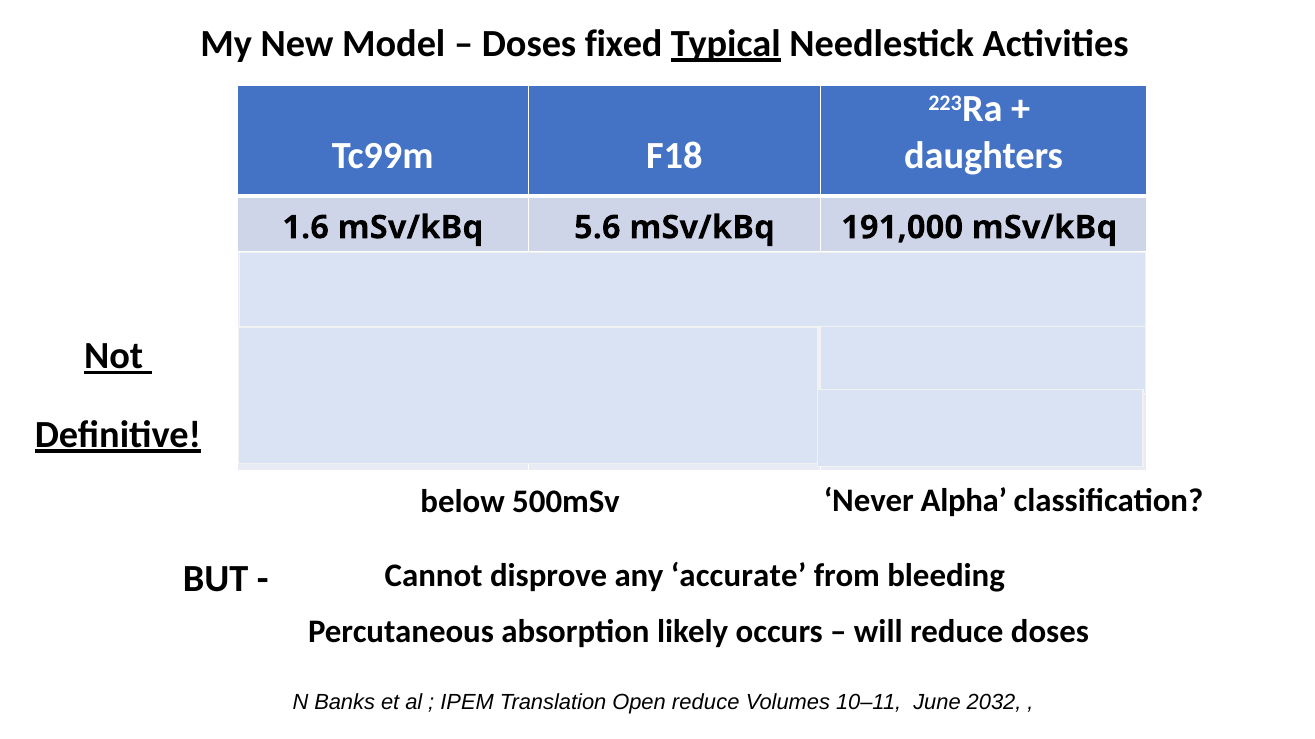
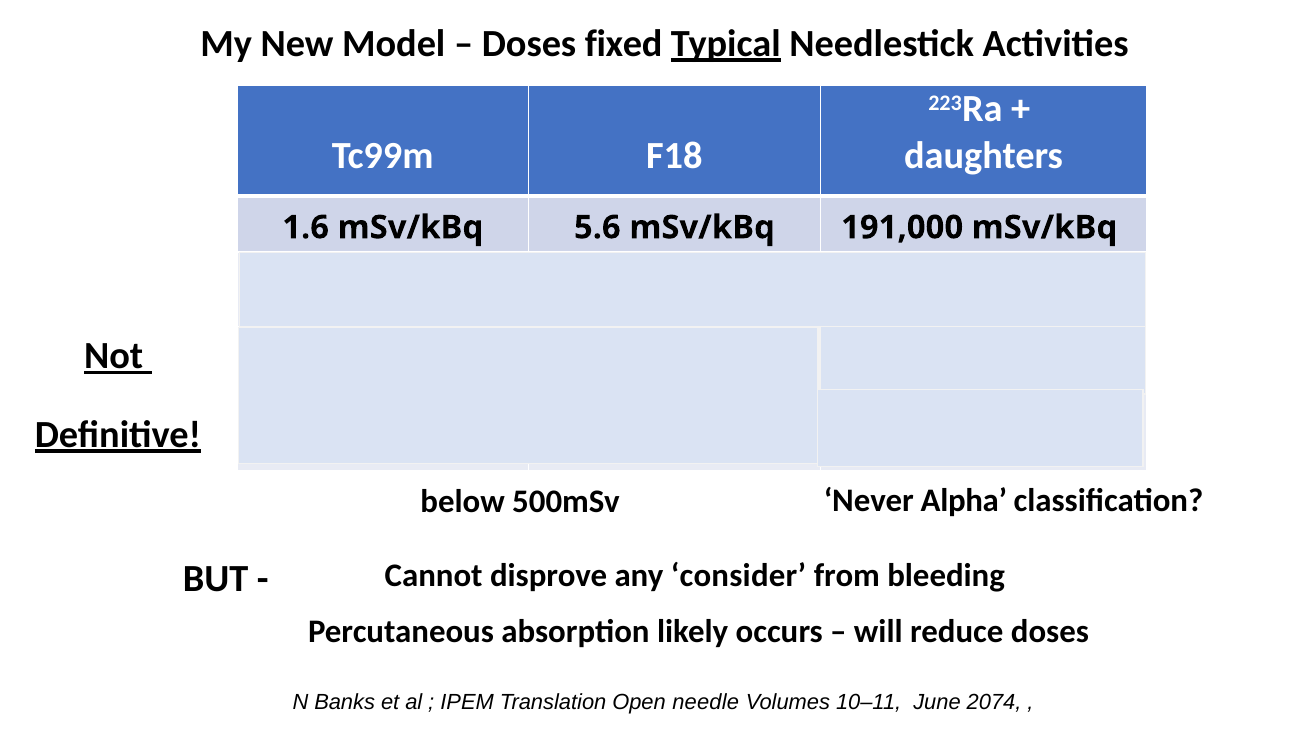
accurate: accurate -> consider (738, 577)
Open reduce: reduce -> needle (706, 703)
2032: 2032 -> 2074 (994, 703)
